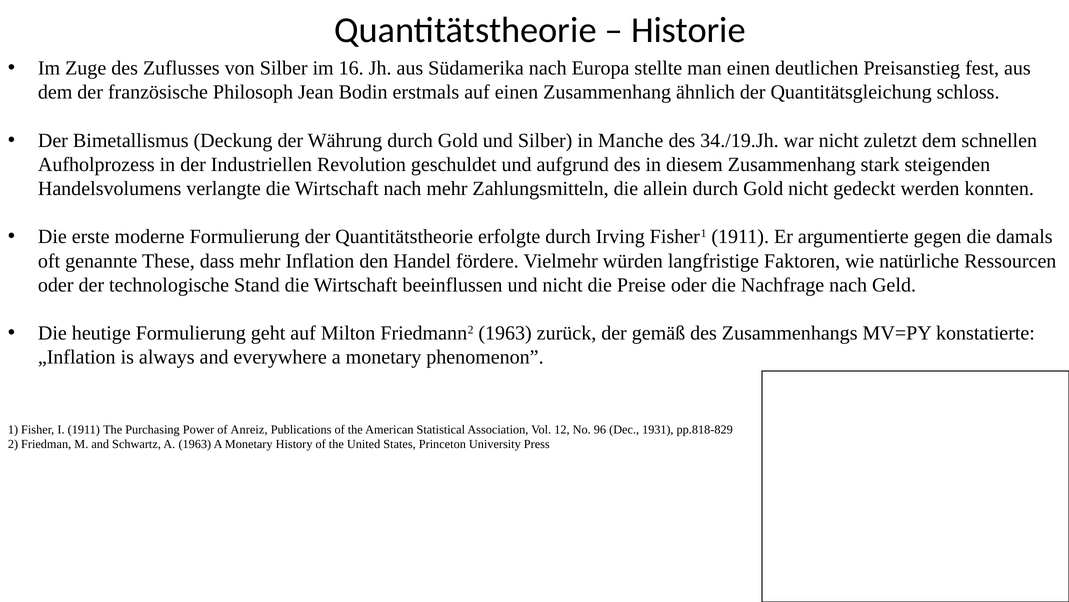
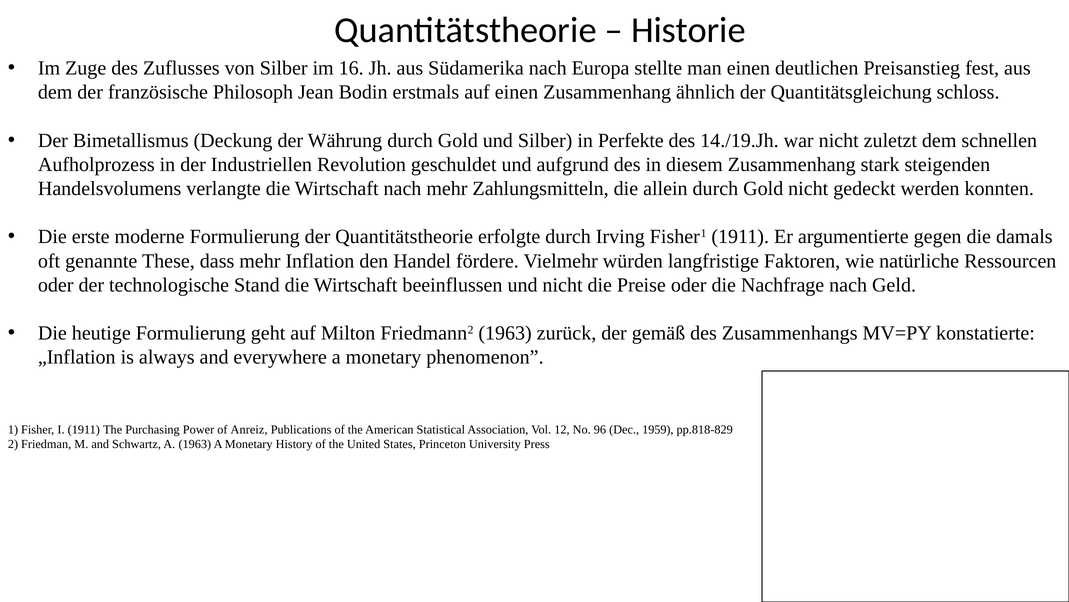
Manche: Manche -> Perfekte (631, 140)
34./19.Jh: 34./19.Jh -> 14./19.Jh (739, 140)
1931: 1931 -> 1959 (658, 429)
